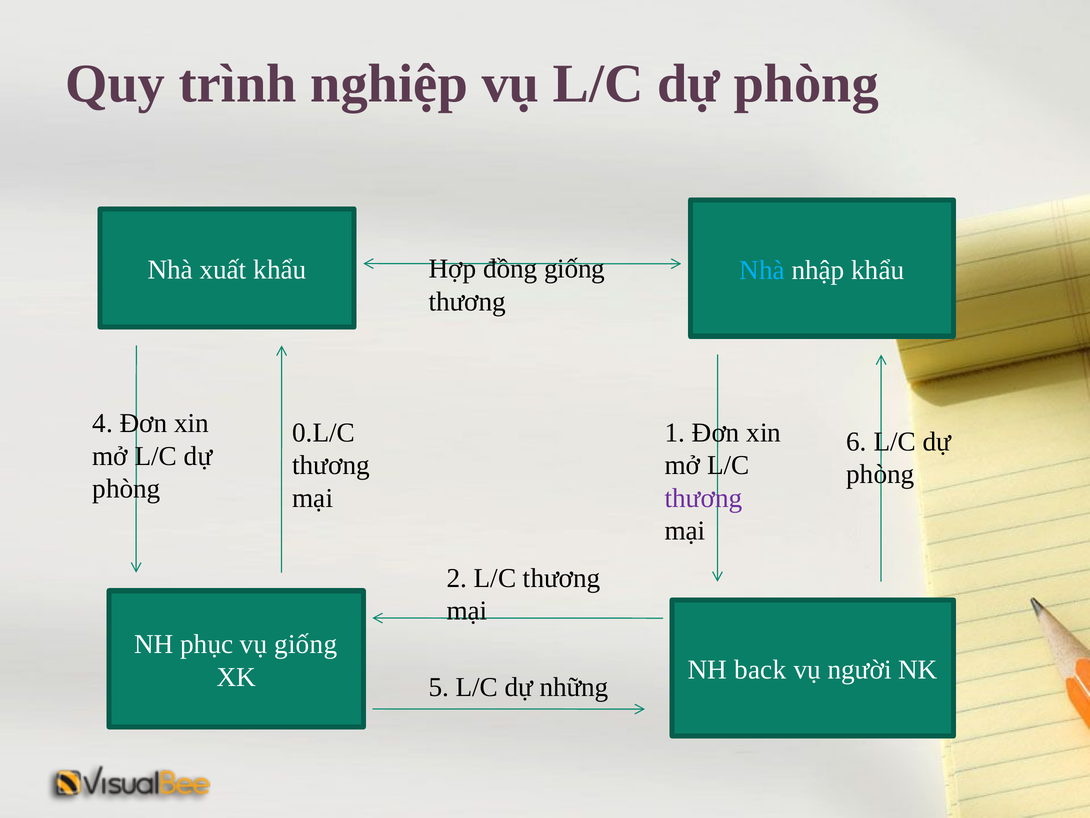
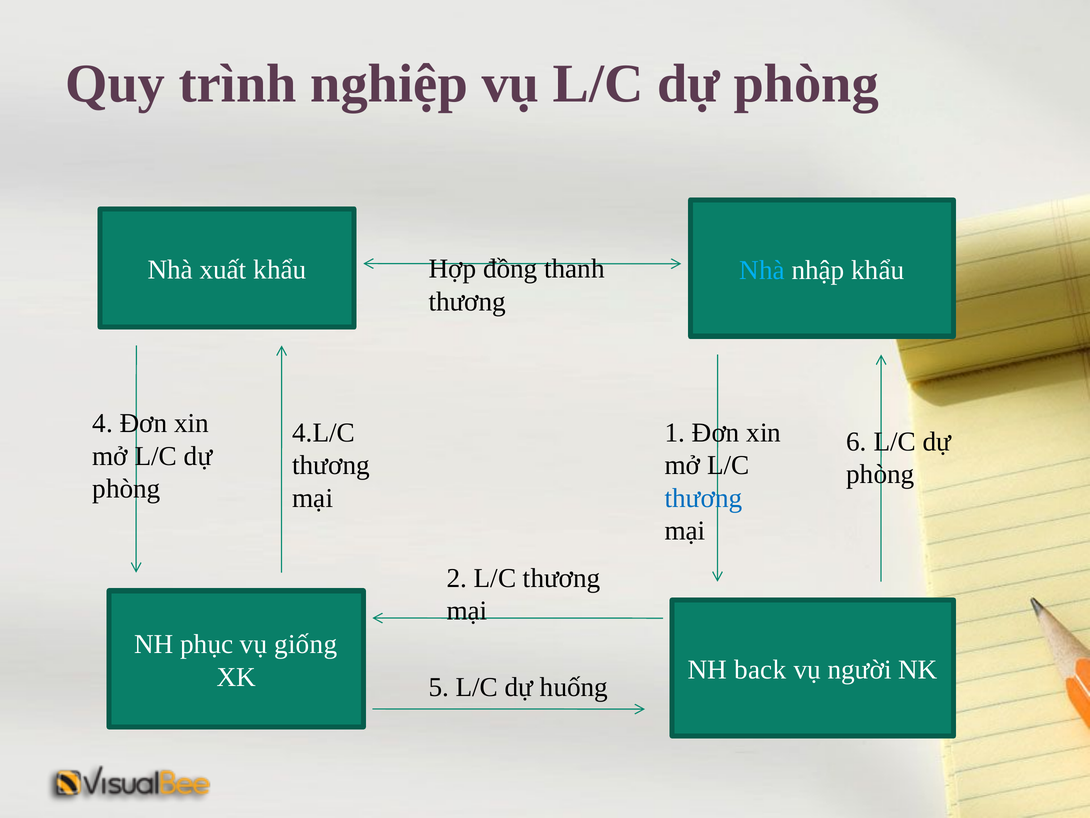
đồng giống: giống -> thanh (574, 269)
0.L/C: 0.L/C -> 4.L/C (324, 432)
thương colour: purple -> blue (703, 498)
những: những -> huống (574, 687)
